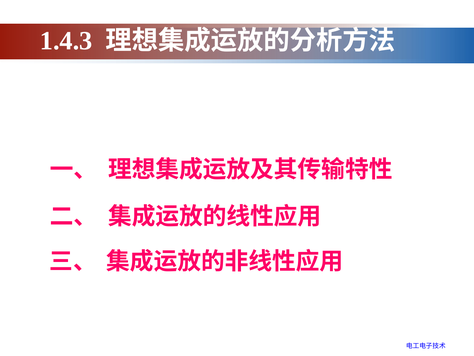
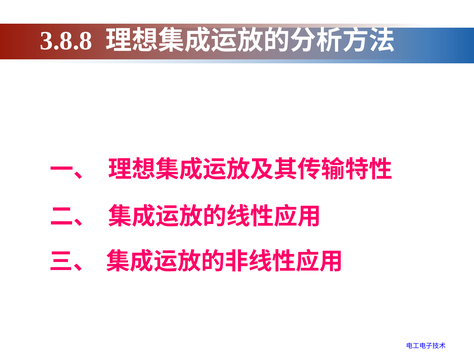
1.4.3: 1.4.3 -> 3.8.8 (66, 41)
